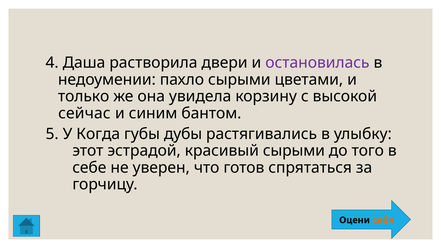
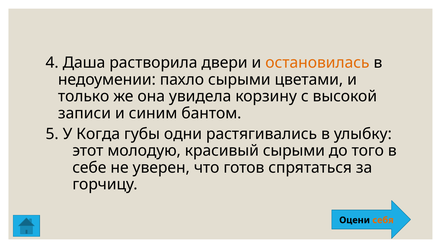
остановилась colour: purple -> orange (317, 63)
сейчас: сейчас -> записи (84, 113)
дубы: дубы -> одни (183, 134)
эстрадой: эстрадой -> молодую (144, 151)
